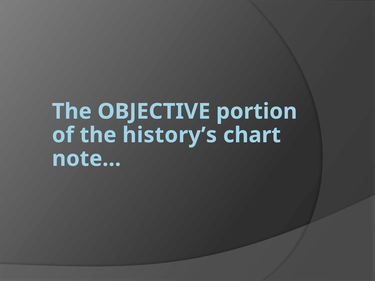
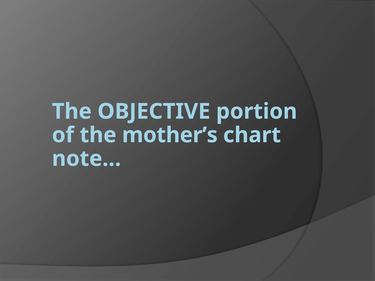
history’s: history’s -> mother’s (170, 135)
